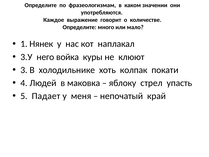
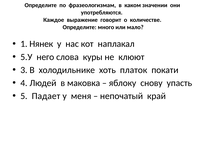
3.У: 3.У -> 5.У (26, 57)
войка: войка -> слова (67, 57)
колпак: колпак -> платок (134, 70)
стрел: стрел -> снову (151, 83)
